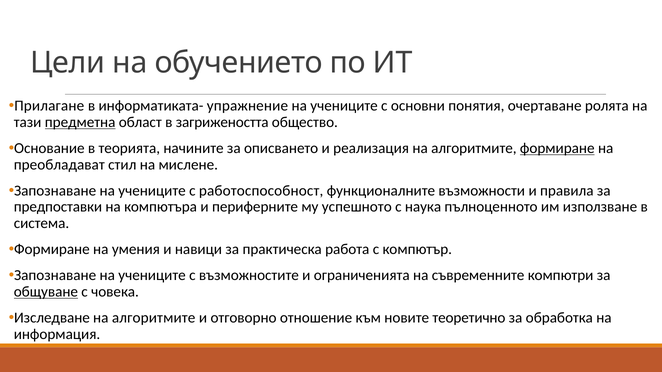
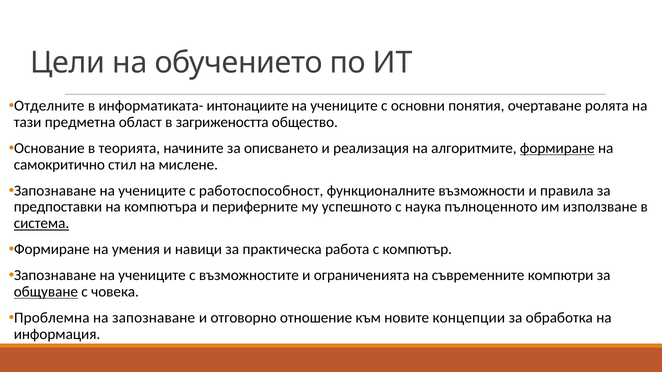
Прилагане: Прилагане -> Отделните (49, 106)
упражнение: упражнение -> интонациите (248, 106)
предметна underline: present -> none (80, 122)
преобладават: преобладават -> самокритично (59, 165)
система underline: none -> present (42, 224)
Изследване: Изследване -> Проблемна (52, 318)
алгоритмите: алгоритмите -> запознаване (154, 318)
теорeтично: теорeтично -> концепции (469, 318)
